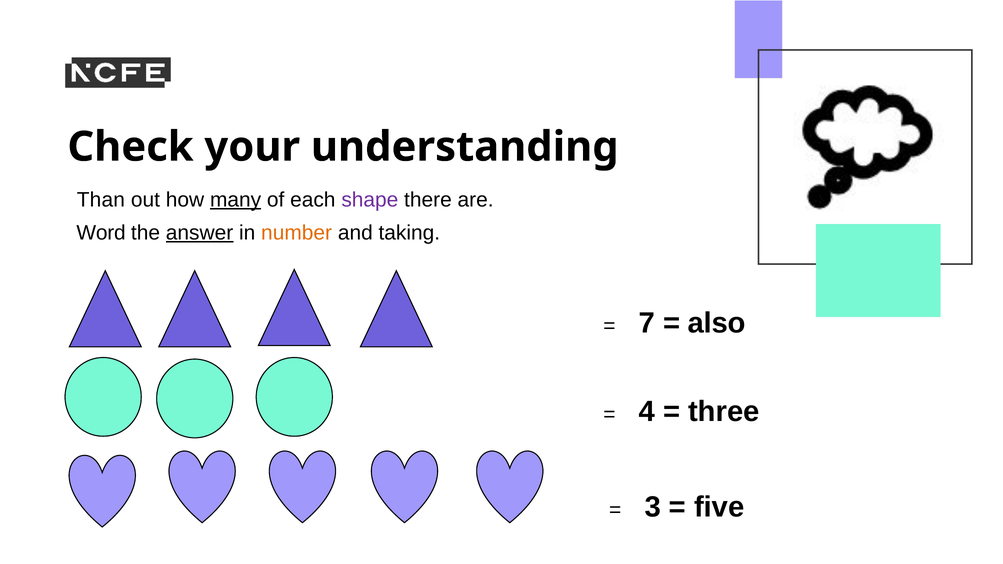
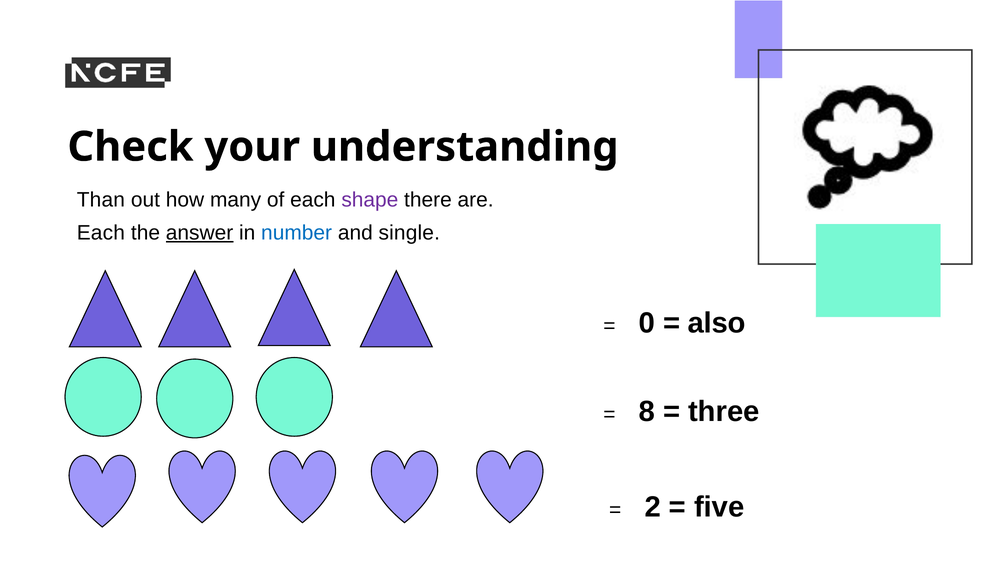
many underline: present -> none (236, 200)
Word: Word -> Each (101, 233)
number colour: orange -> blue (297, 233)
taking: taking -> single (409, 233)
7: 7 -> 0 (647, 323)
4: 4 -> 8 (647, 412)
3: 3 -> 2 (653, 507)
